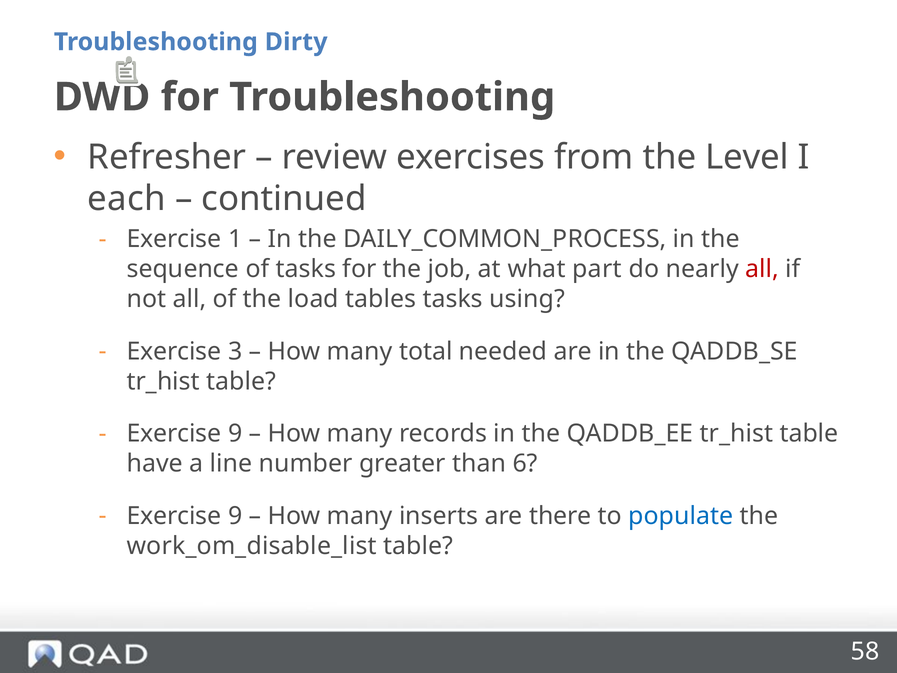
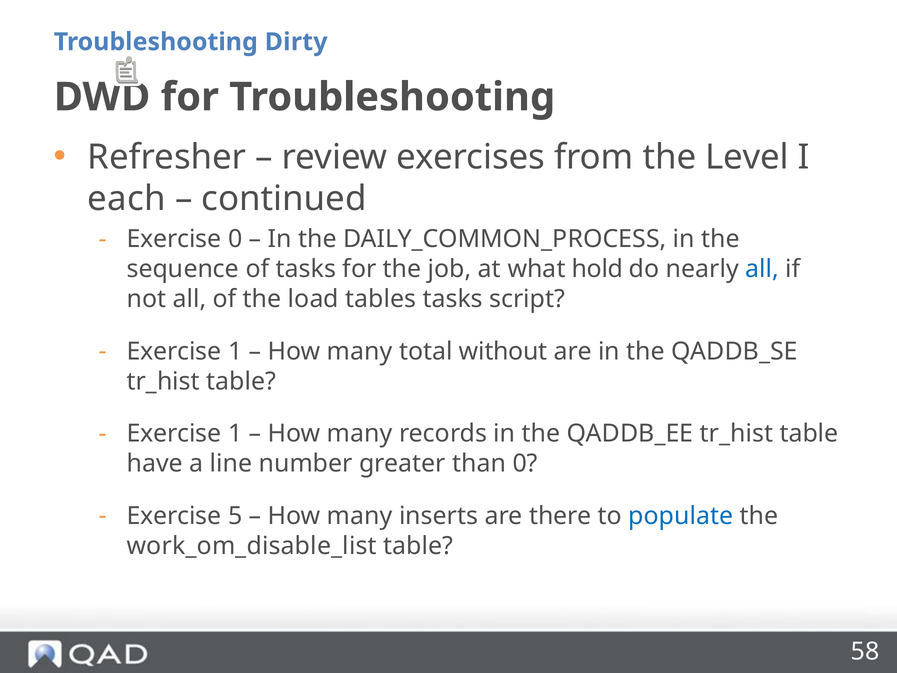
Exercise 1: 1 -> 0 (235, 239)
part: part -> hold (597, 269)
all colour: red -> blue (762, 269)
using: using -> script (527, 299)
3: 3 -> 1 (235, 351)
needed: needed -> without (503, 351)
9: 9 -> 1 (235, 434)
than 6: 6 -> 0 (525, 463)
9: 9 -> 5 (235, 516)
